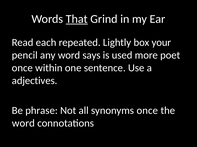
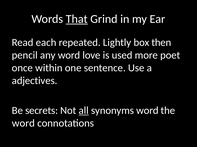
your: your -> then (161, 43)
says: says -> love (92, 55)
phrase: phrase -> secrets (42, 111)
all underline: none -> present (84, 111)
synonyms once: once -> word (147, 111)
